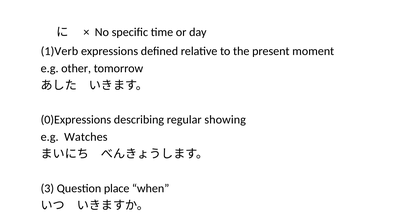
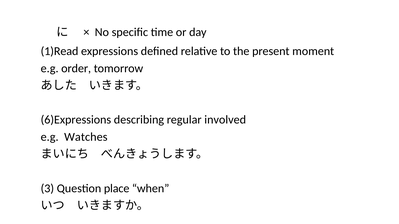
1)Verb: 1)Verb -> 1)Read (60, 51)
other: other -> order (76, 68)
0)Expressions: 0)Expressions -> 6)Expressions (76, 120)
showing: showing -> involved (225, 120)
